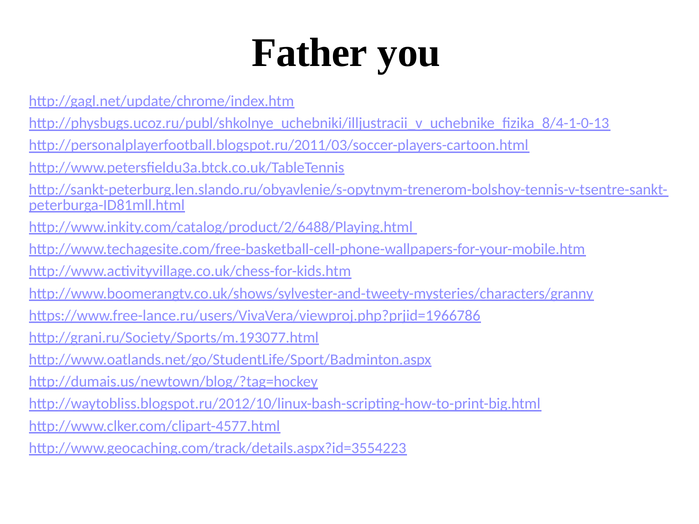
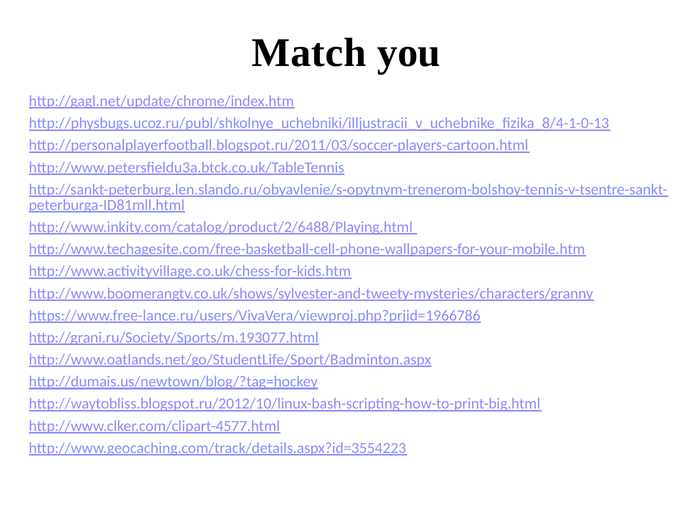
Father: Father -> Match (309, 53)
